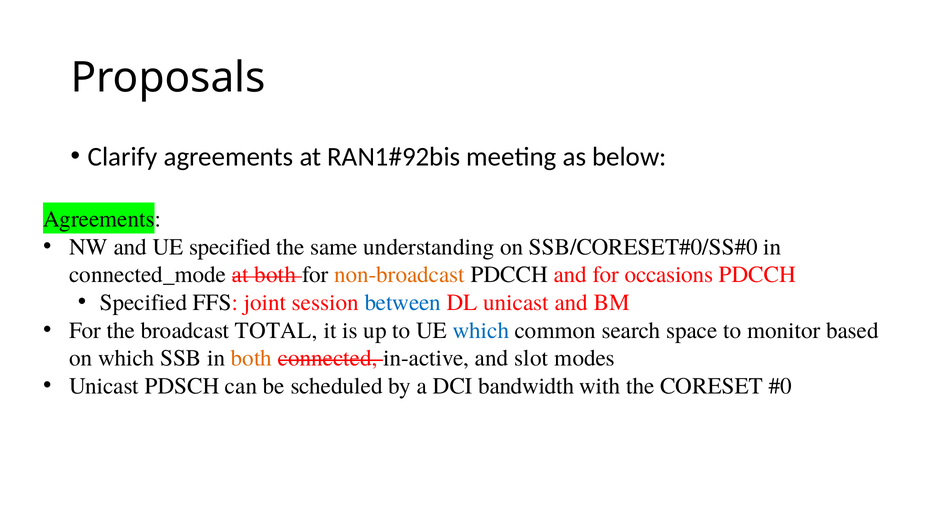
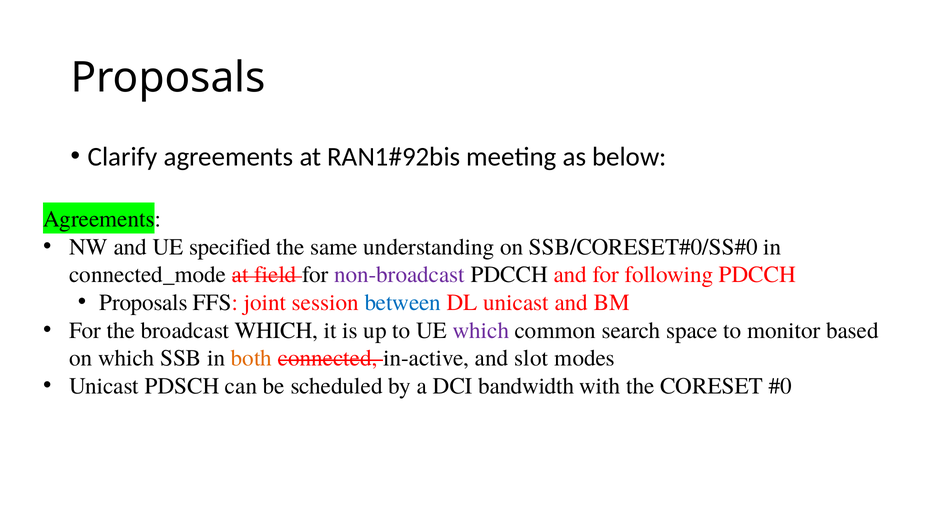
at both: both -> field (275, 275)
non-broadcast colour: orange -> purple (400, 275)
occasions: occasions -> following (669, 275)
Specified: Specified -> Proposals (144, 303)
broadcast TOTAL: TOTAL -> WHICH (276, 330)
which colour: blue -> purple (481, 330)
